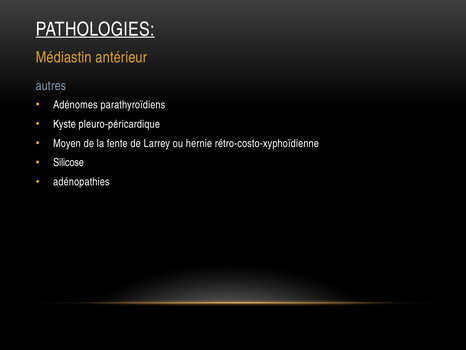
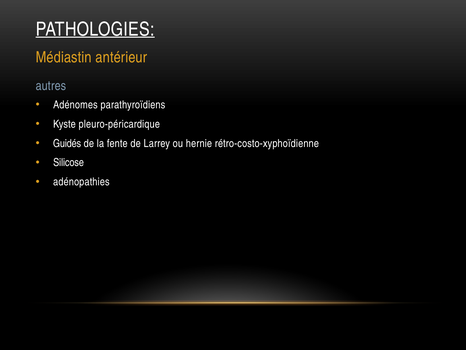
Moyen: Moyen -> Guidés (67, 143)
